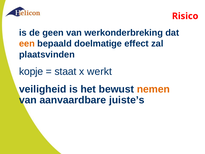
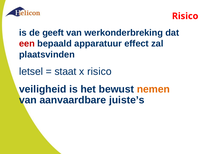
geen: geen -> geeft (53, 33)
een colour: orange -> red (27, 44)
doelmatige: doelmatige -> apparatuur (98, 44)
kopje: kopje -> letsel (31, 71)
x werkt: werkt -> risico (99, 71)
